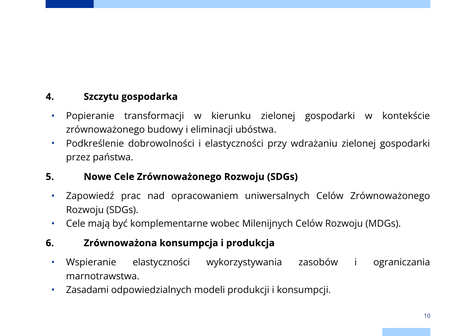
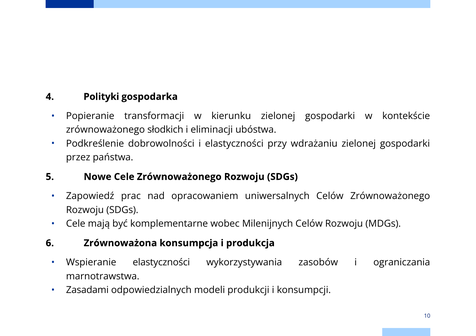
Szczytu: Szczytu -> Polityki (101, 97)
budowy: budowy -> słodkich (165, 130)
